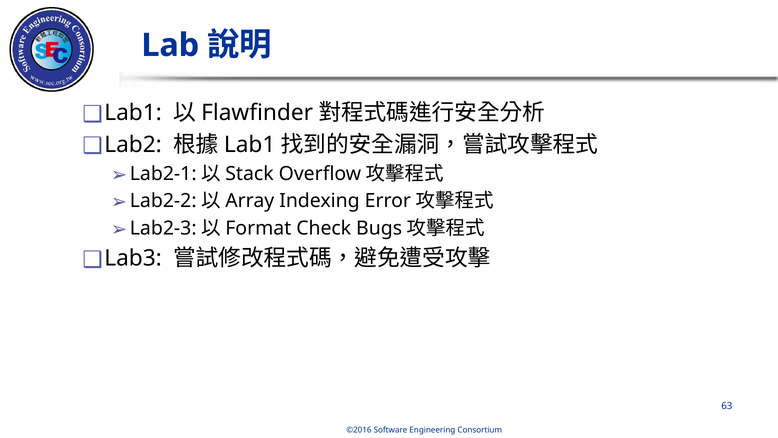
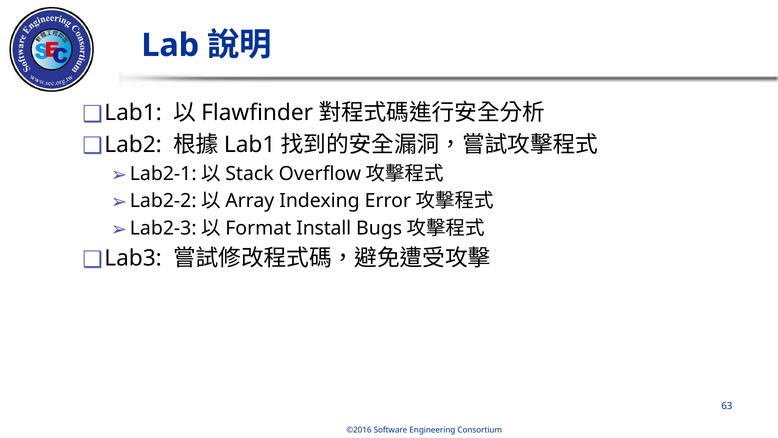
Check: Check -> Install (324, 228)
